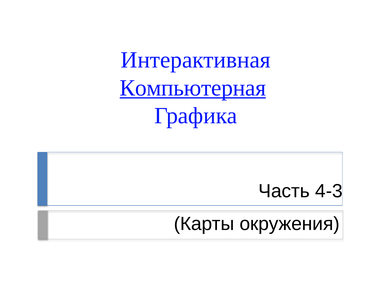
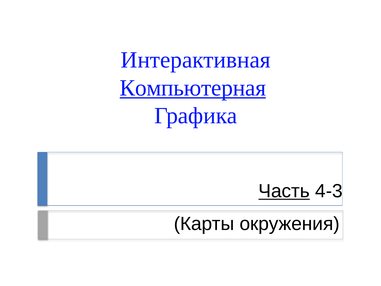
Часть underline: none -> present (284, 191)
